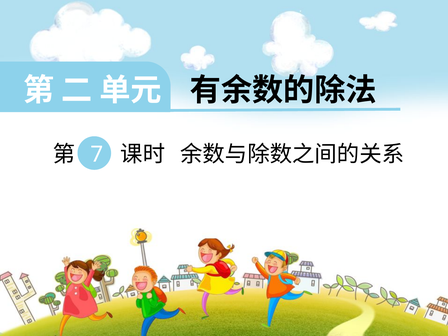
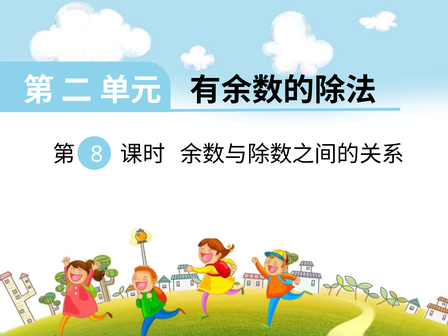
7: 7 -> 8 (97, 155)
